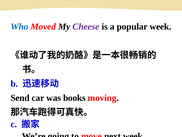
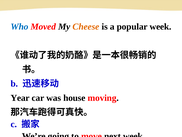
Cheese colour: purple -> orange (86, 27)
Send: Send -> Year (20, 98)
books: books -> house (74, 98)
